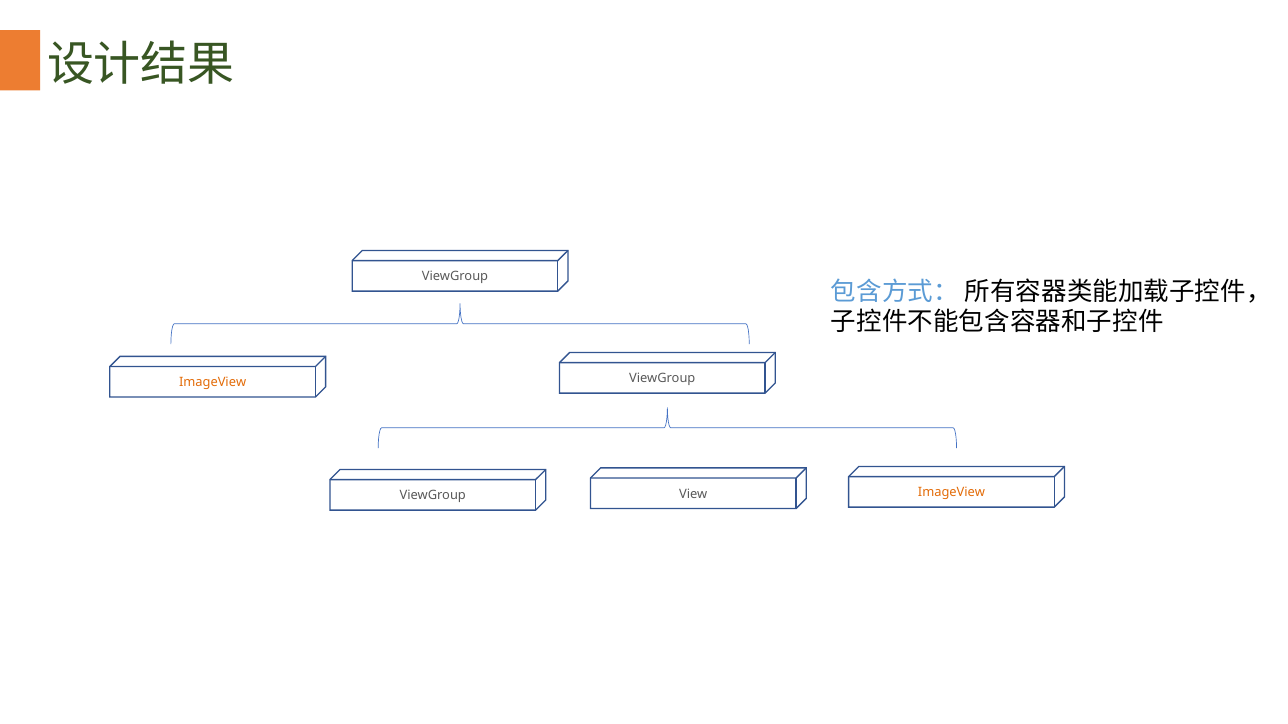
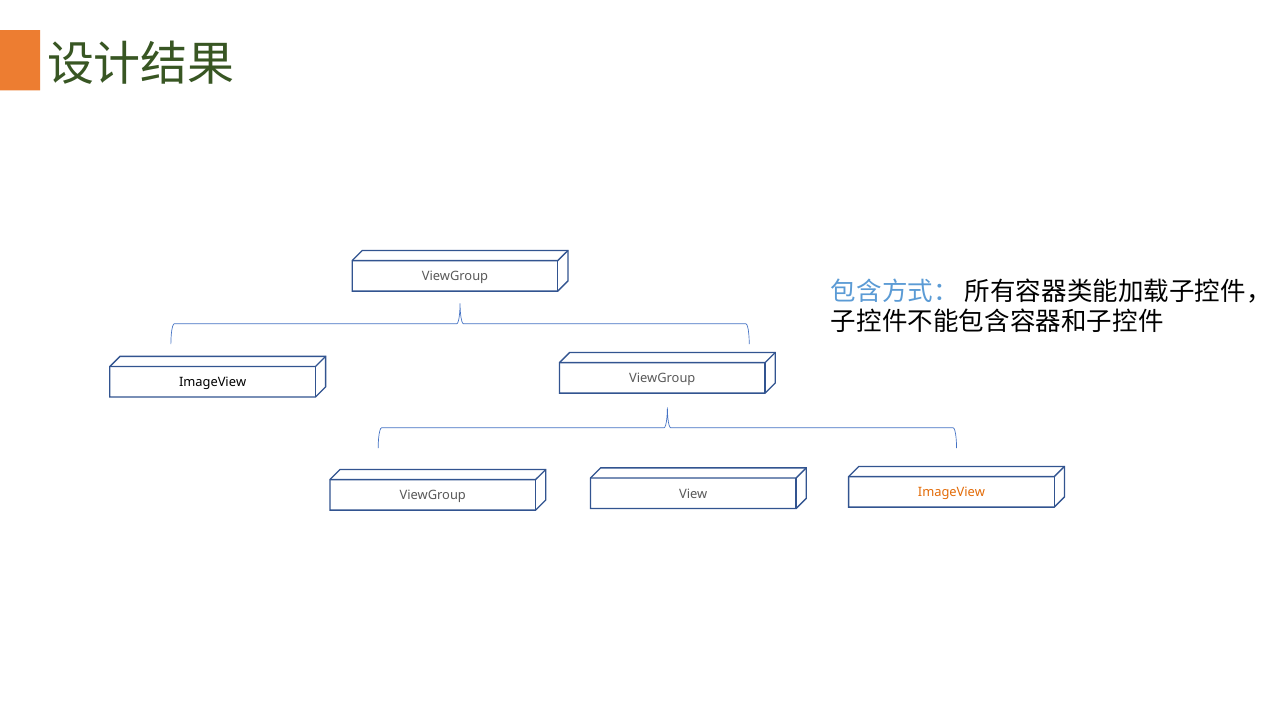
ImageView colour: orange -> black (213, 383)
